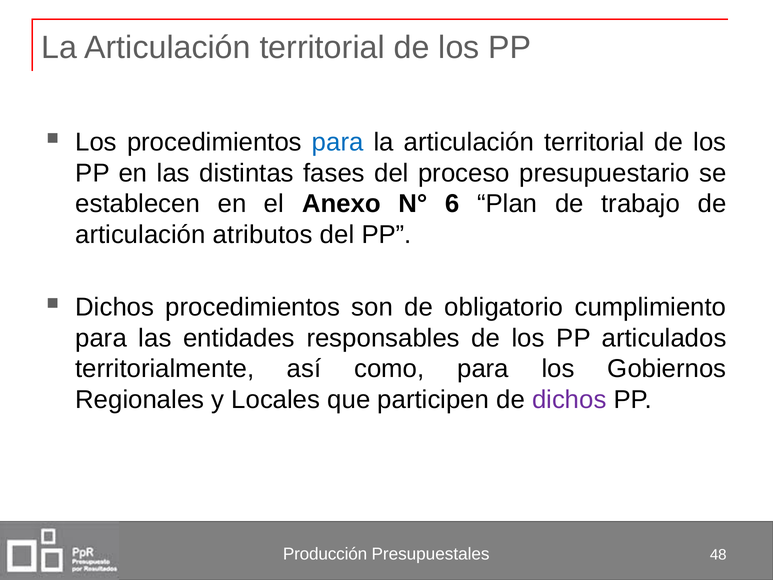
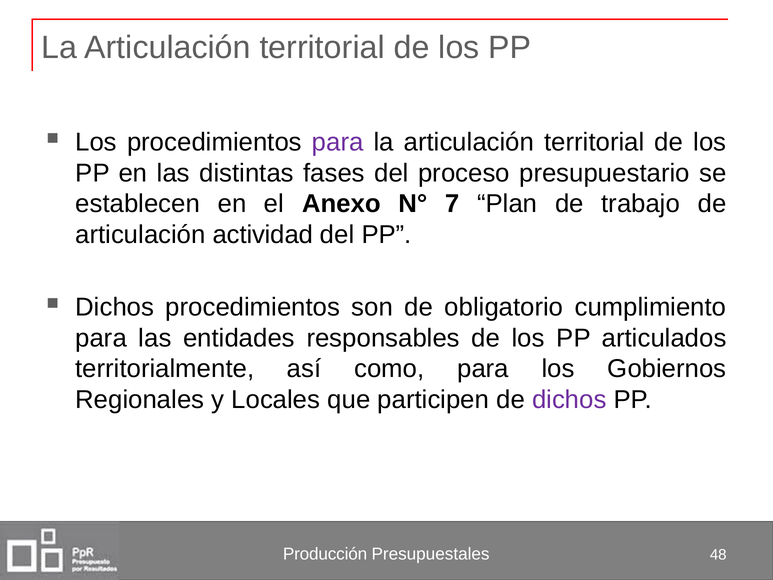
para colour: blue -> purple (338, 142)
6: 6 -> 7 (452, 204)
atributos: atributos -> actividad (263, 235)
